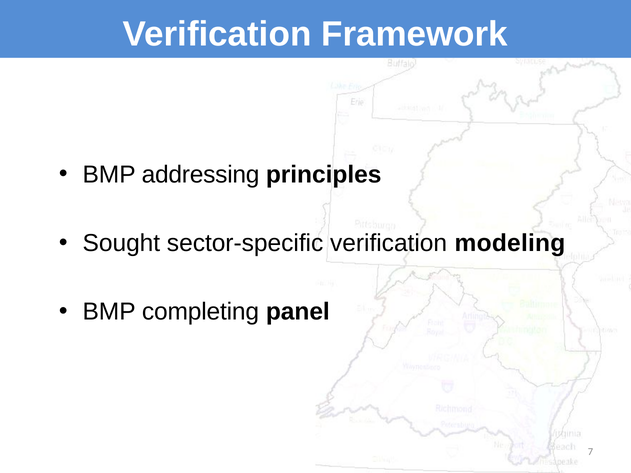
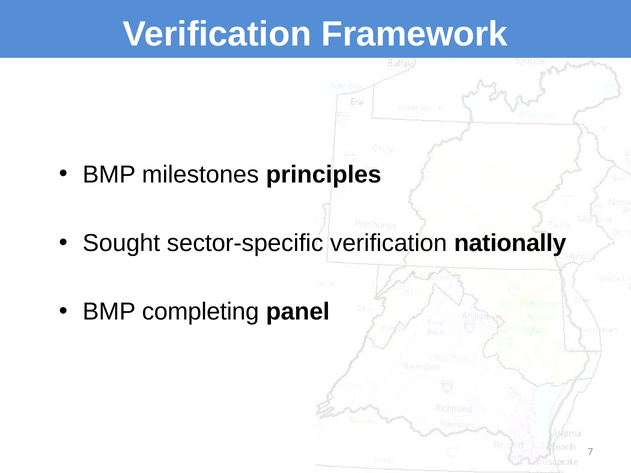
addressing: addressing -> milestones (200, 175)
modeling: modeling -> nationally (510, 243)
